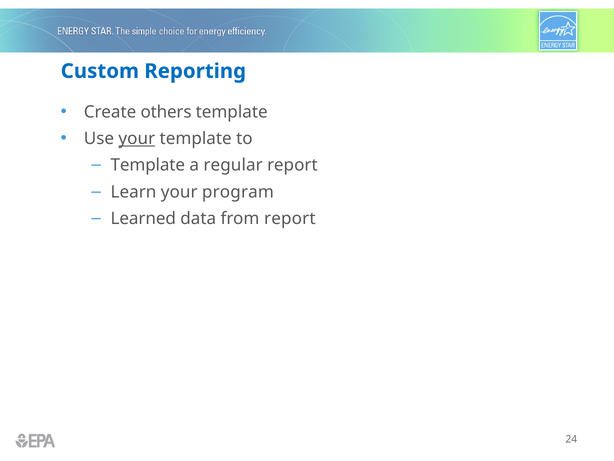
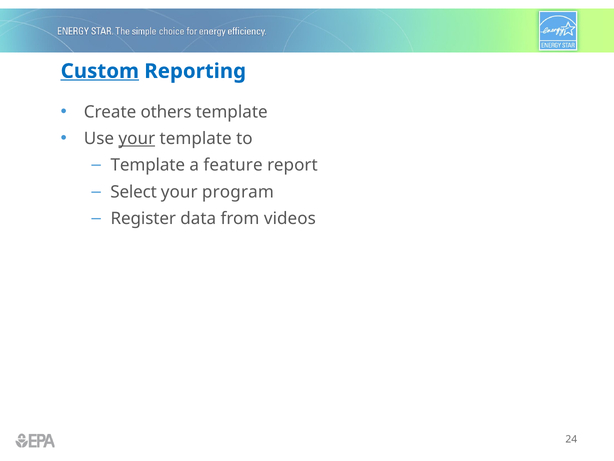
Custom underline: none -> present (100, 71)
regular: regular -> feature (233, 165)
Learn: Learn -> Select (134, 192)
Learned: Learned -> Register (143, 218)
from report: report -> videos (290, 218)
